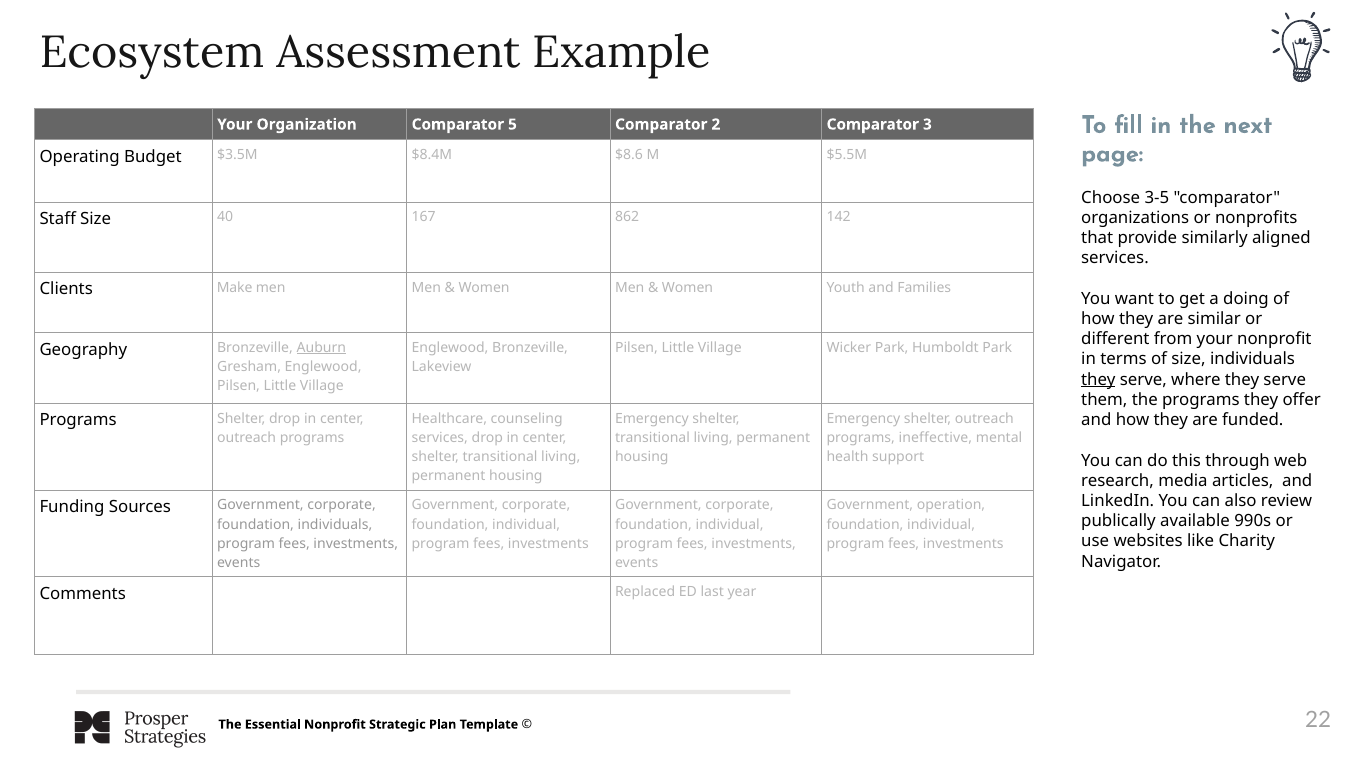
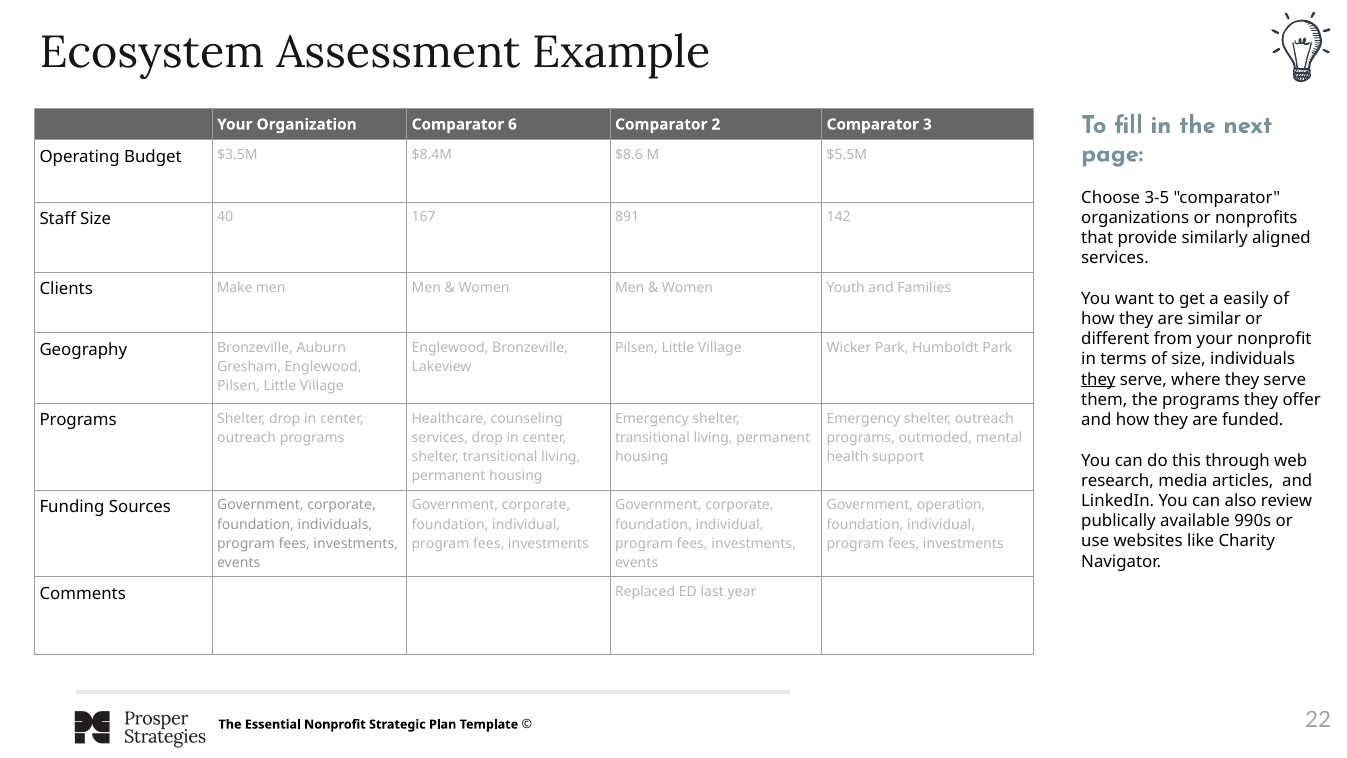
5: 5 -> 6 (512, 124)
862: 862 -> 891 (627, 217)
doing: doing -> easily (1246, 299)
Auburn underline: present -> none (321, 348)
ineffective: ineffective -> outmoded (935, 438)
